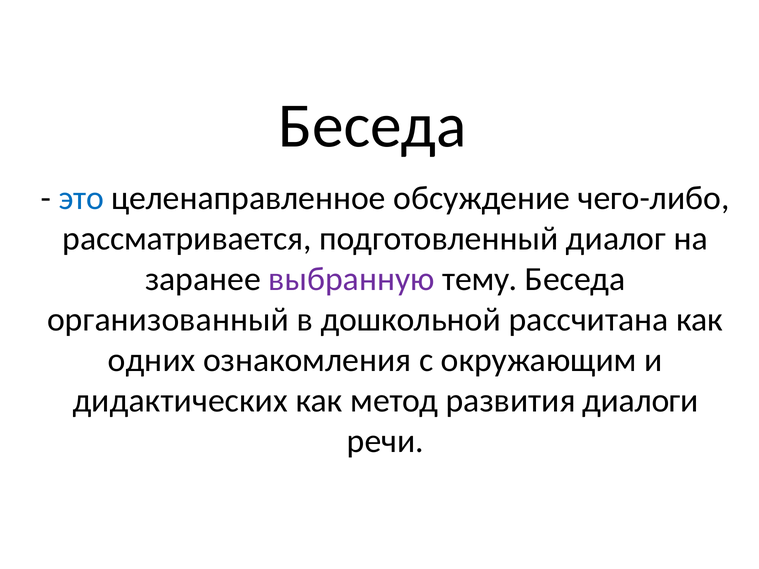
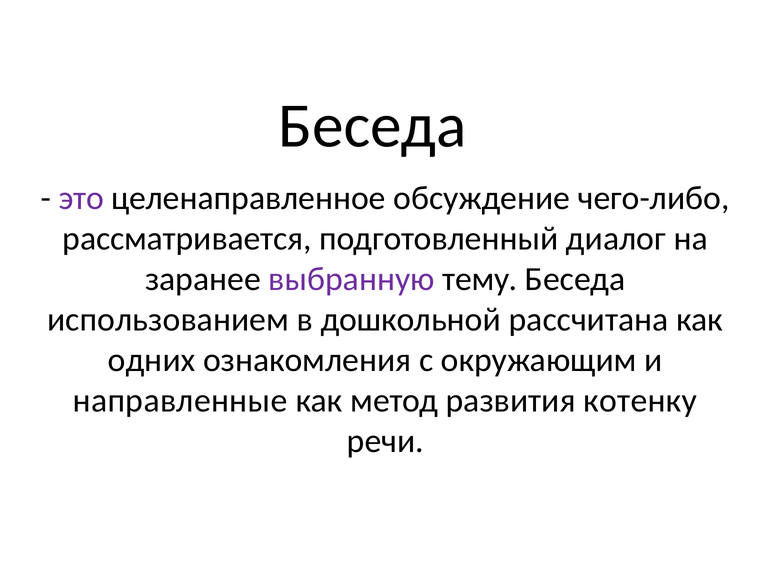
это colour: blue -> purple (81, 198)
организованный: организованный -> использованием (168, 320)
дидактических: дидактических -> направленные (180, 401)
диалоги: диалоги -> котенку (640, 401)
